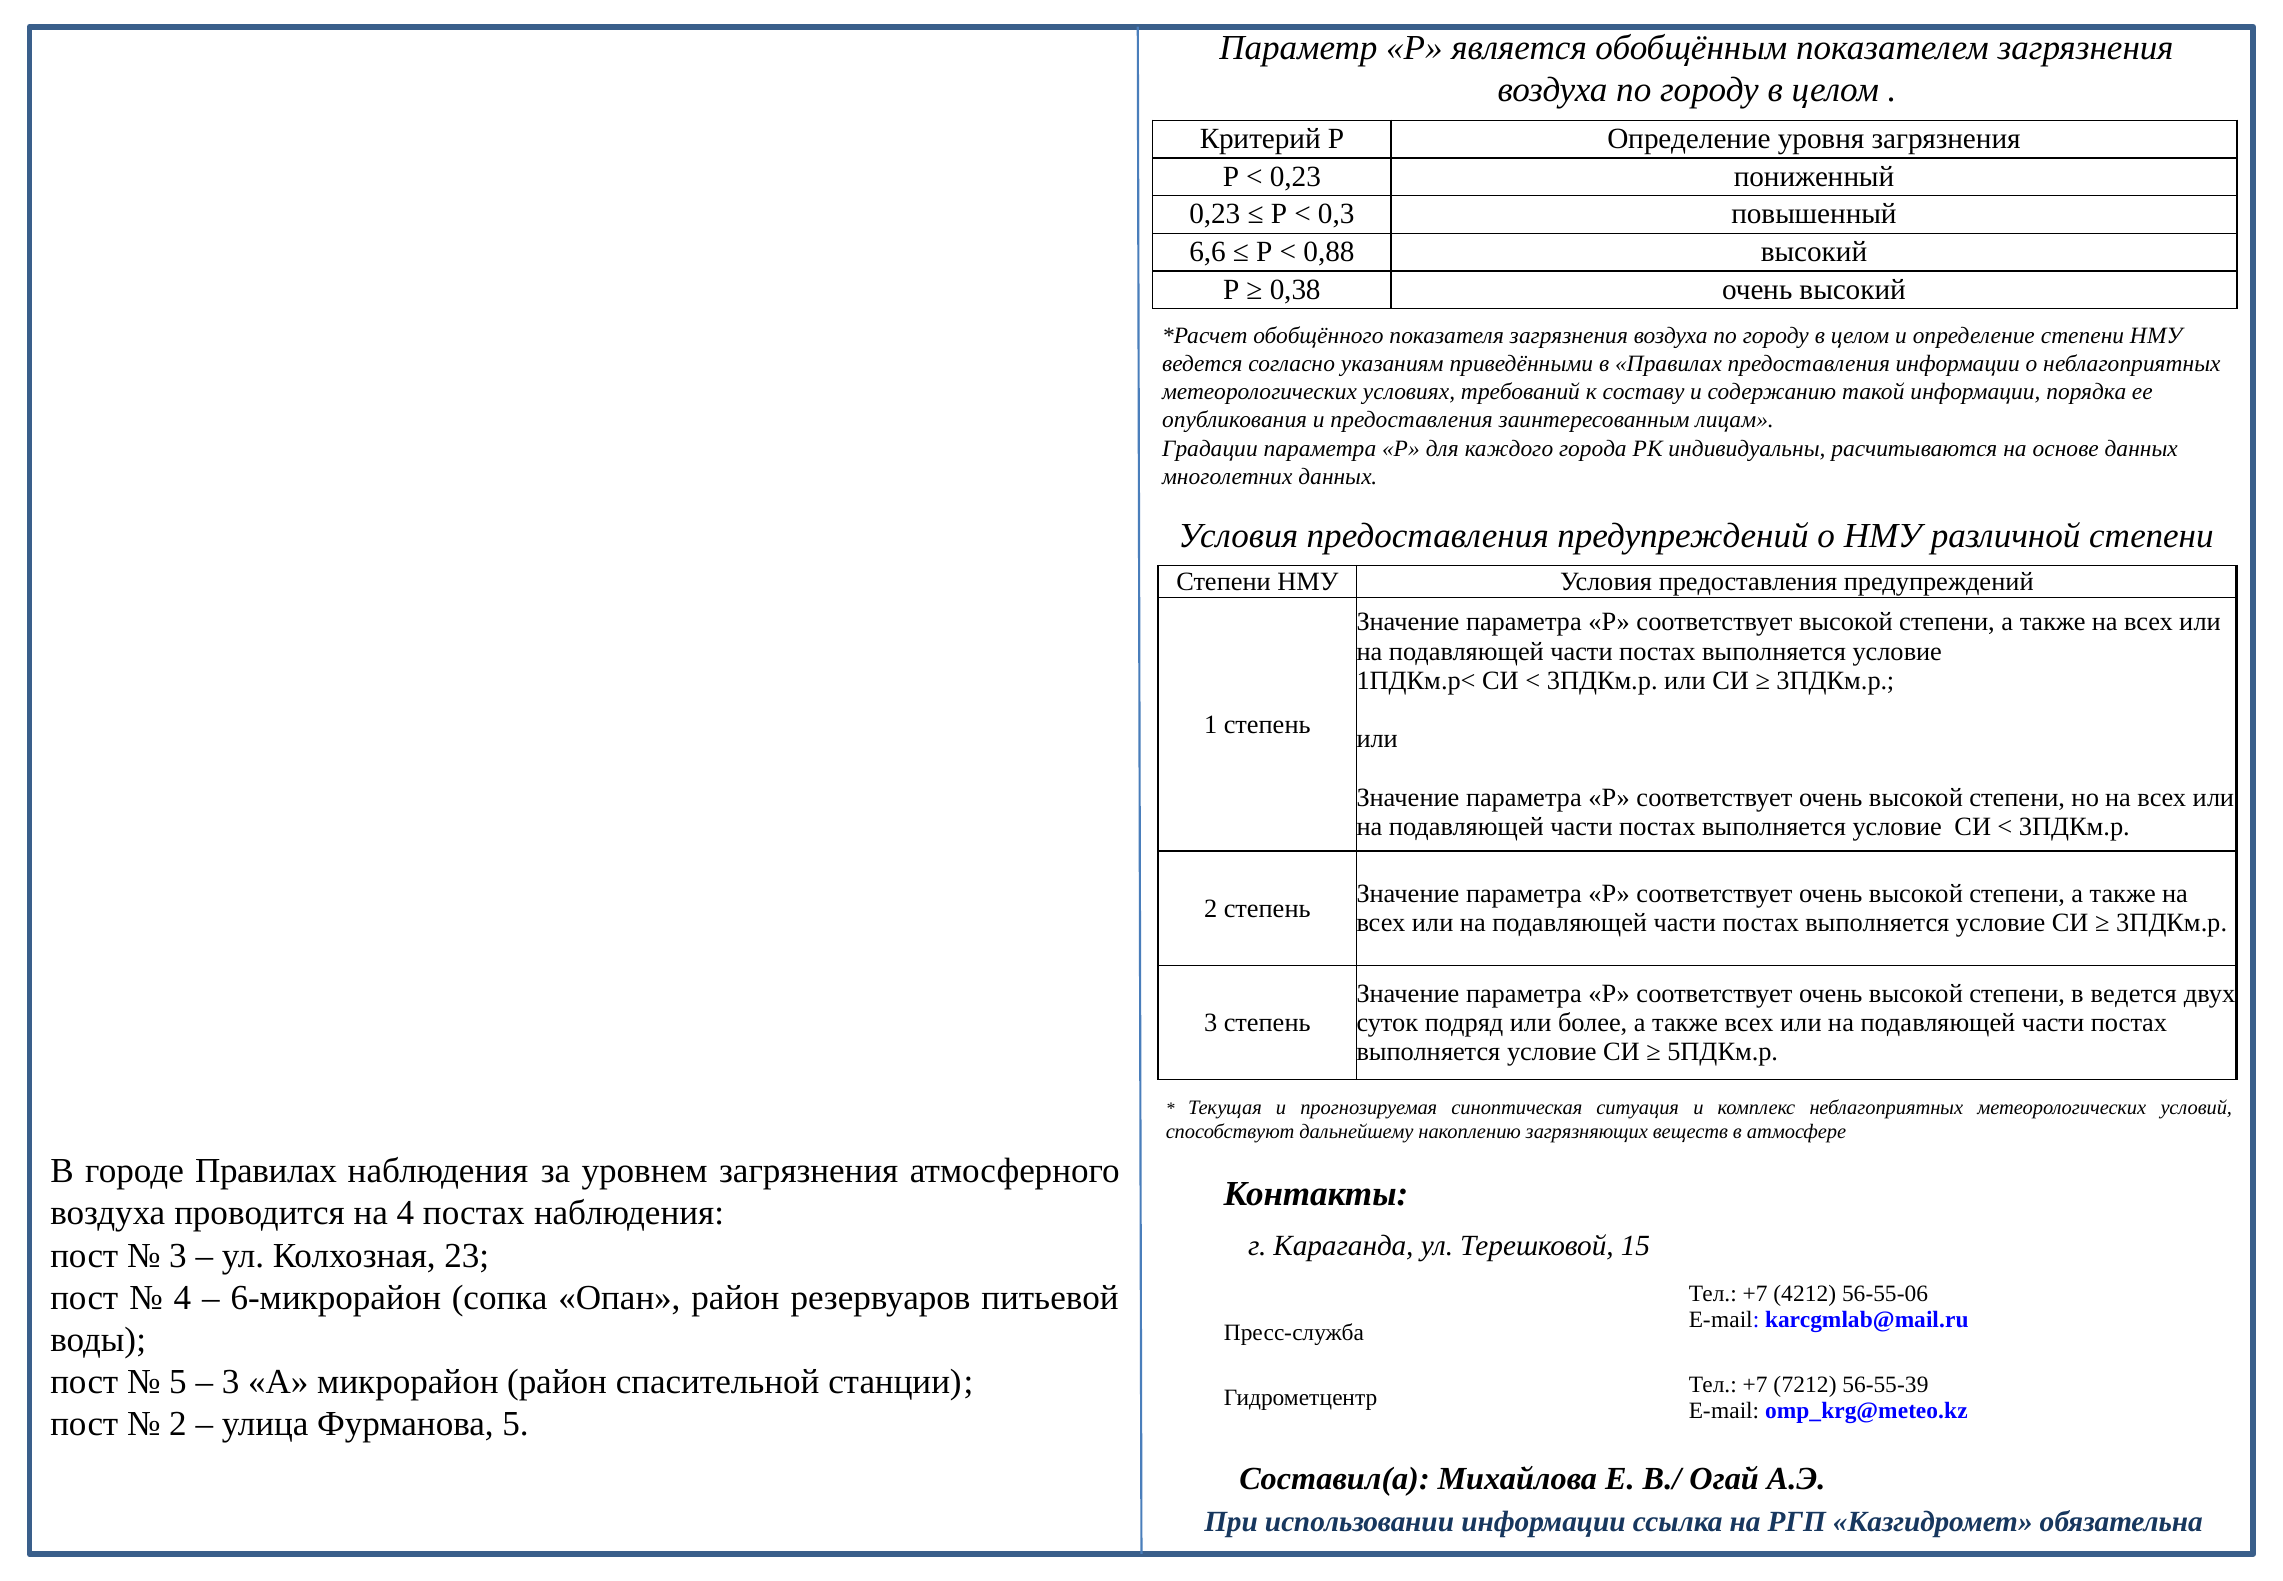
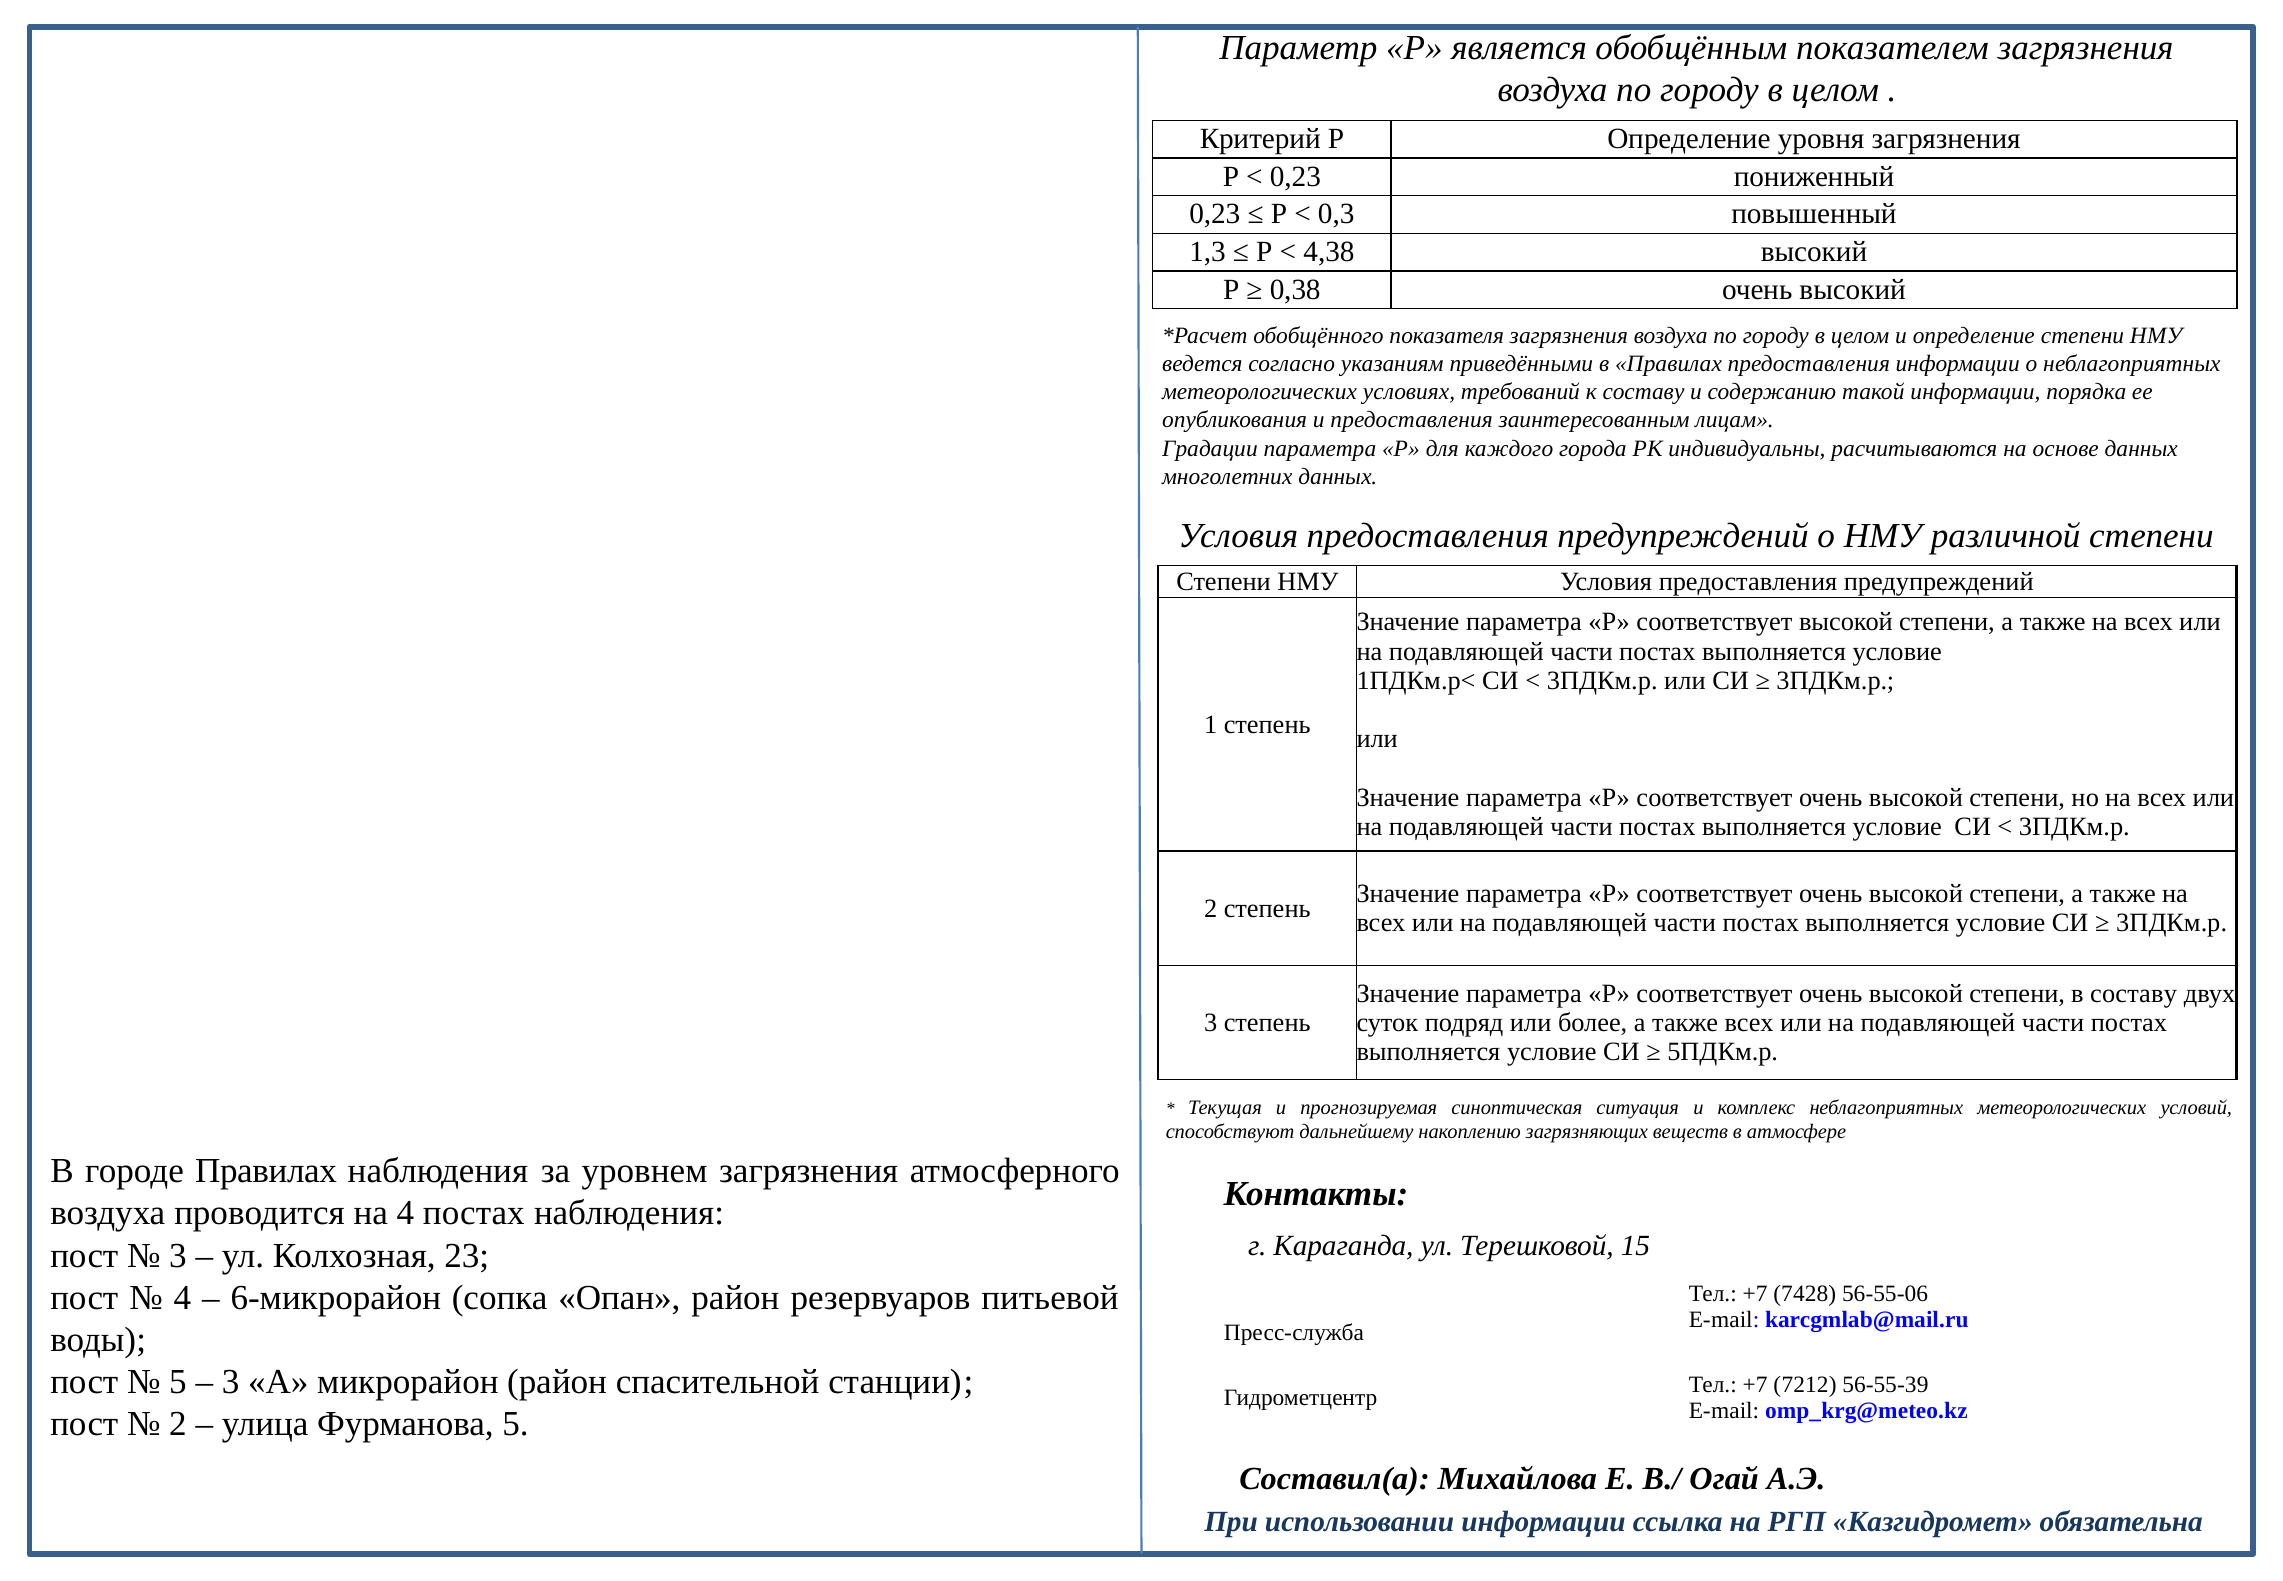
6,6: 6,6 -> 1,3 (1208, 252)
0,88: 0,88 -> 4,38 (1329, 252)
в ведется: ведется -> составу (2134, 993)
4212: 4212 -> 7428 (1805, 1293)
